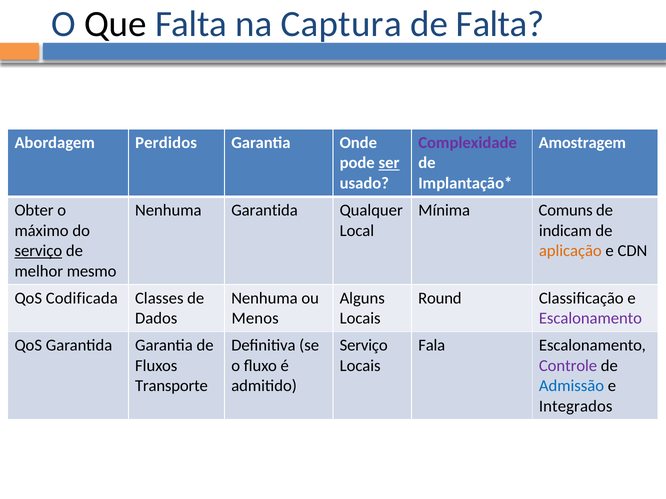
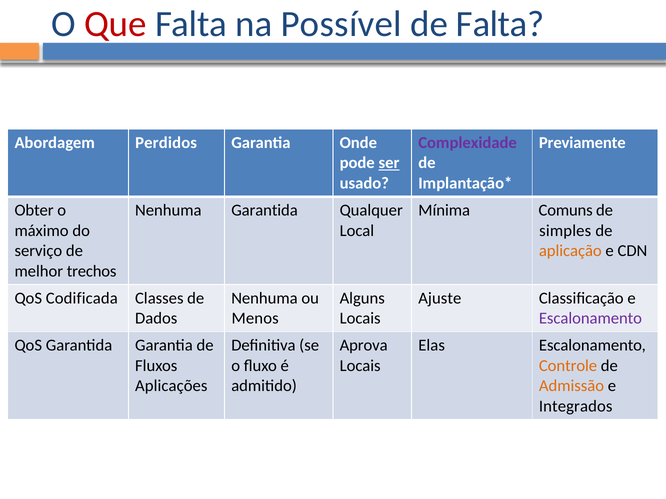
Que colour: black -> red (115, 24)
Captura: Captura -> Possível (341, 24)
Amostragem: Amostragem -> Previamente (582, 143)
indicam: indicam -> simples (565, 231)
serviço underline: present -> none (38, 251)
mesmo: mesmo -> trechos (92, 271)
Round: Round -> Ajuste (440, 298)
Serviço: Serviço -> Aprova (364, 346)
Fala: Fala -> Elas (432, 346)
Controle colour: purple -> orange (568, 366)
Transporte: Transporte -> Aplicações (171, 386)
Admissão colour: blue -> orange (572, 386)
